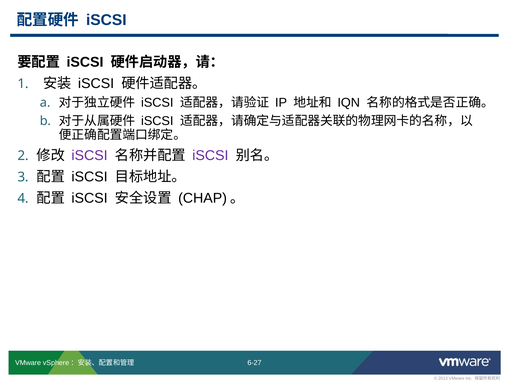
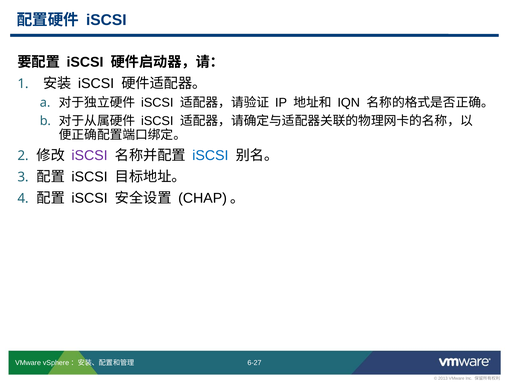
iSCSI colour: purple -> blue (210, 155)
